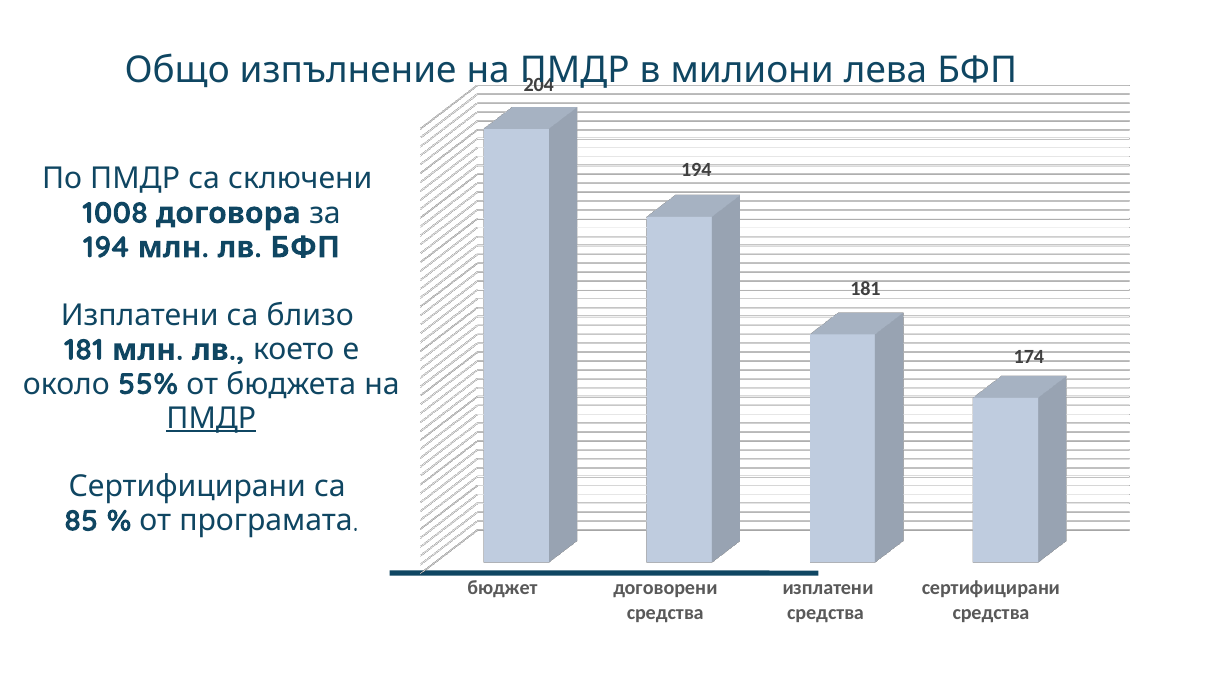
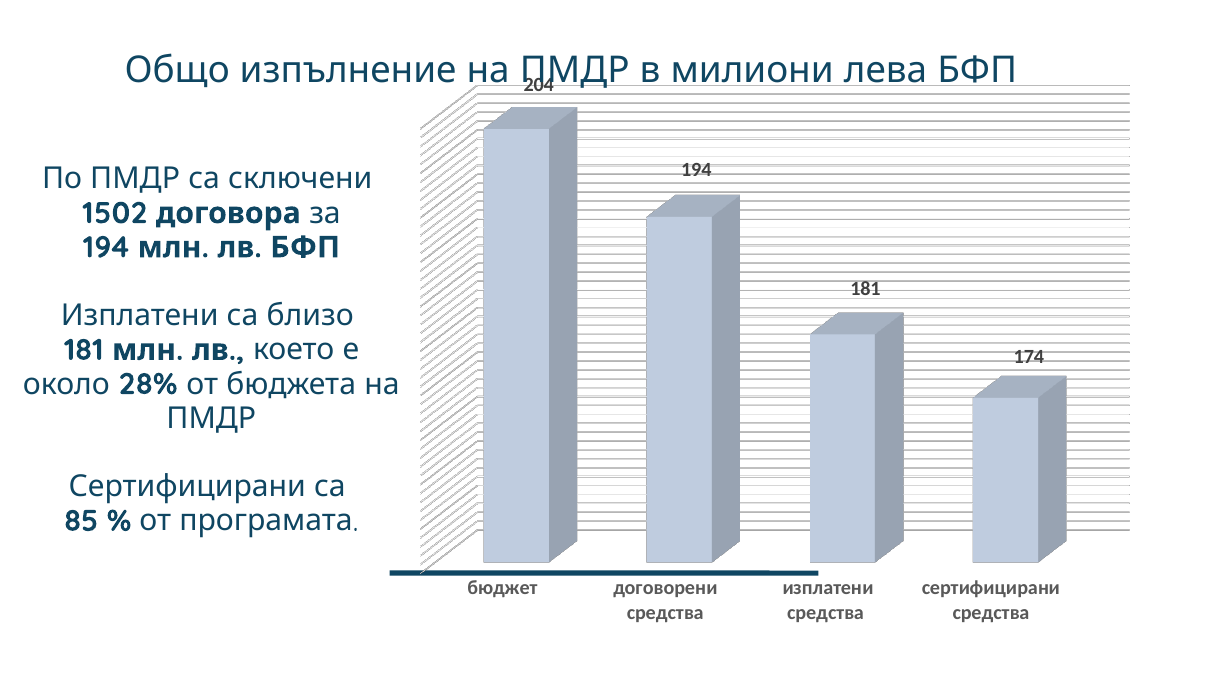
1008: 1008 -> 1502 (115, 213)
55%: 55% -> 28% (148, 384)
ПМДР underline: present -> none (211, 419)
